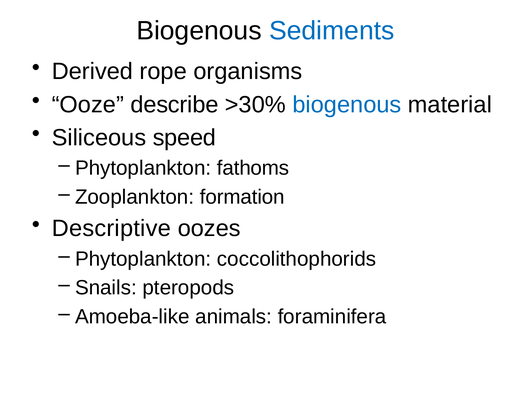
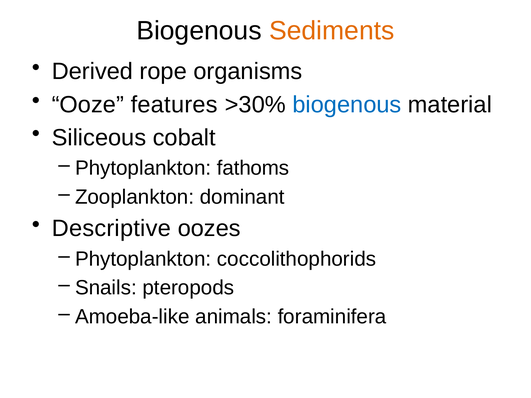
Sediments colour: blue -> orange (332, 31)
describe: describe -> features (174, 105)
speed: speed -> cobalt (184, 138)
formation: formation -> dominant (242, 197)
